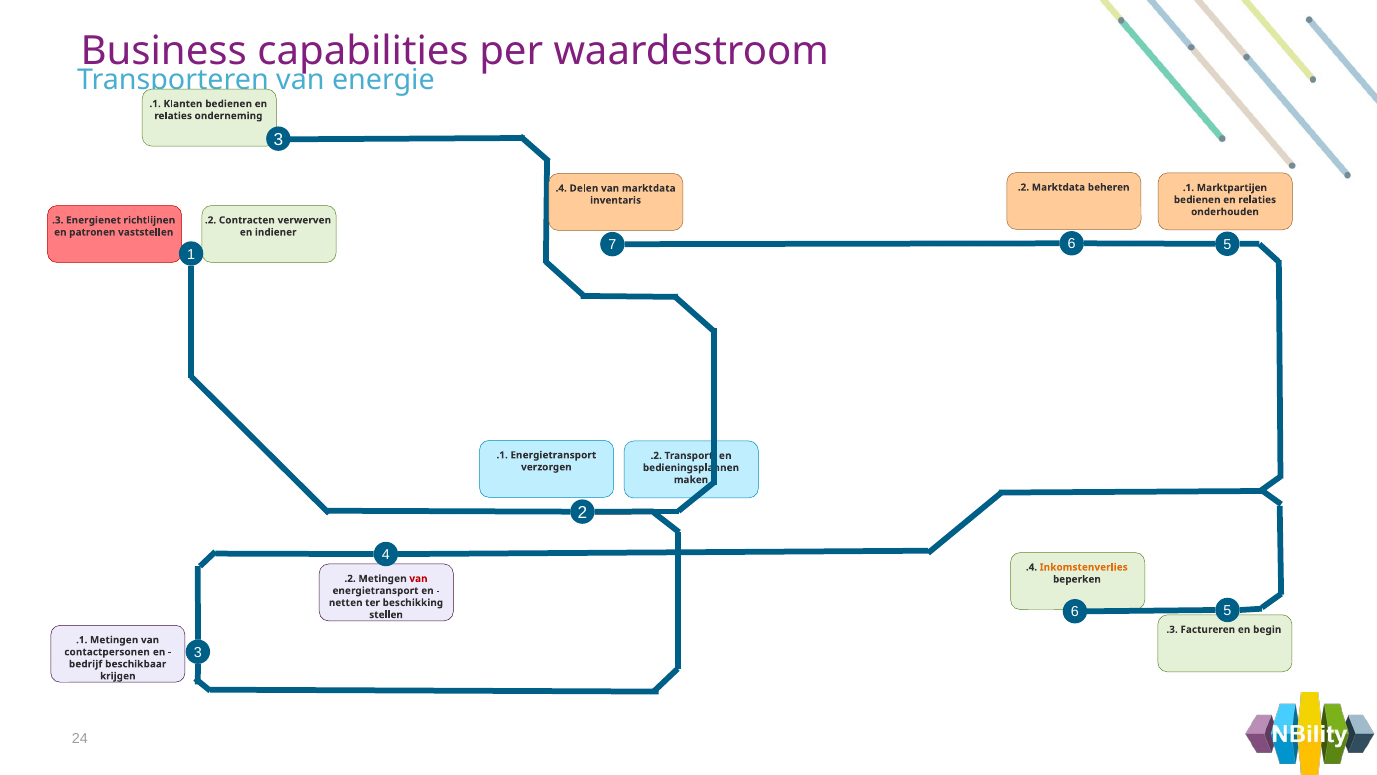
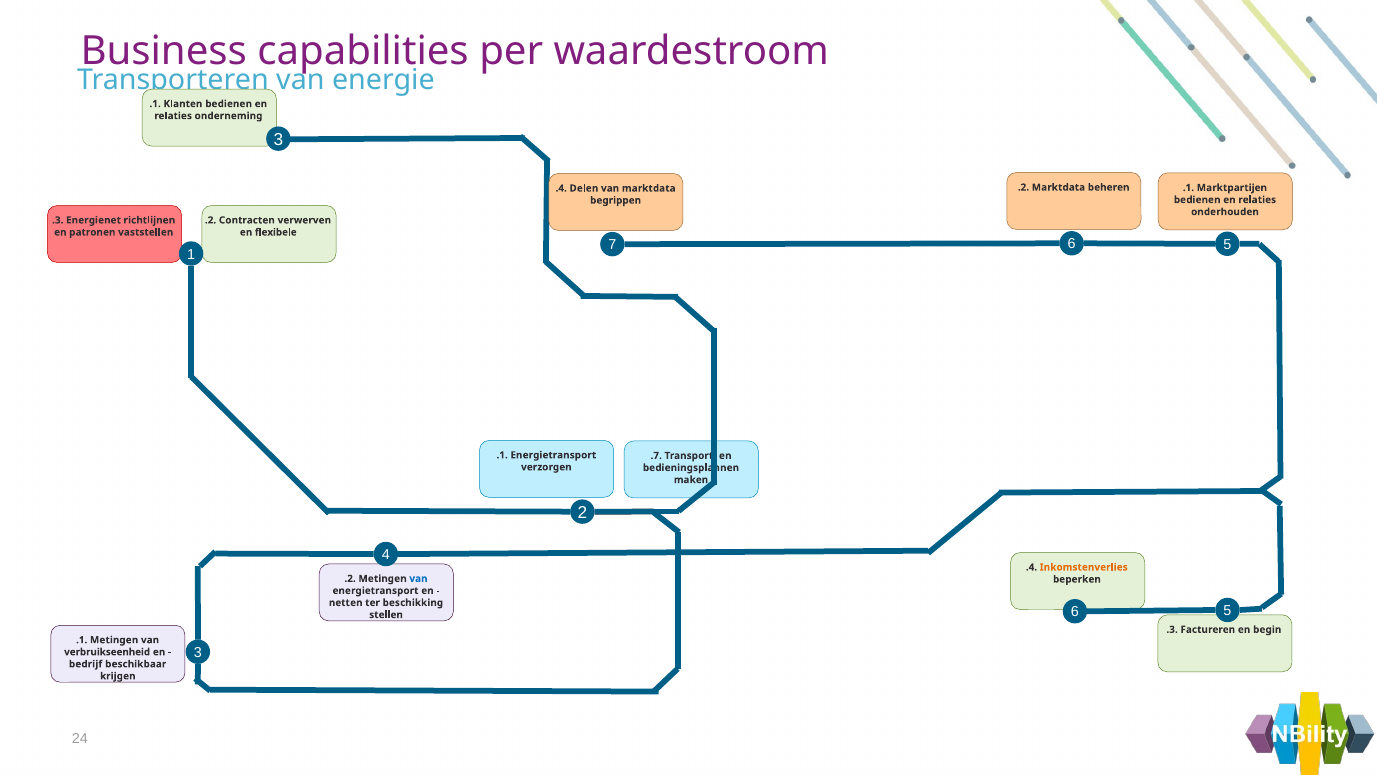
inventaris: inventaris -> begrippen (616, 200)
indiener: indiener -> flexibele (276, 232)
.2: .2 -> .7 (656, 455)
van colour: red -> blue (418, 578)
contactpersonen: contactpersonen -> verbruikseenheid (107, 652)
